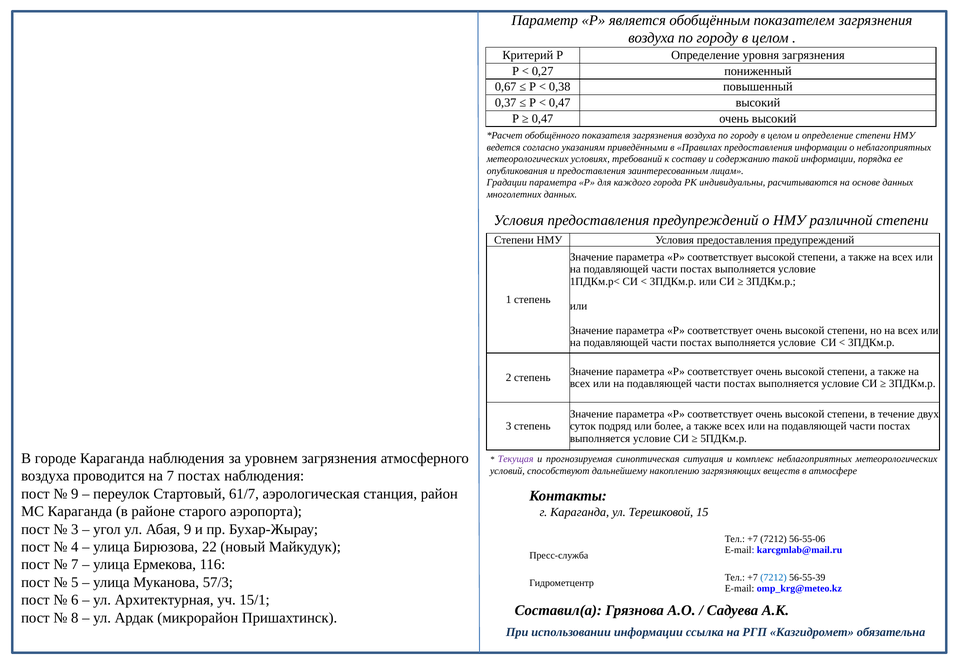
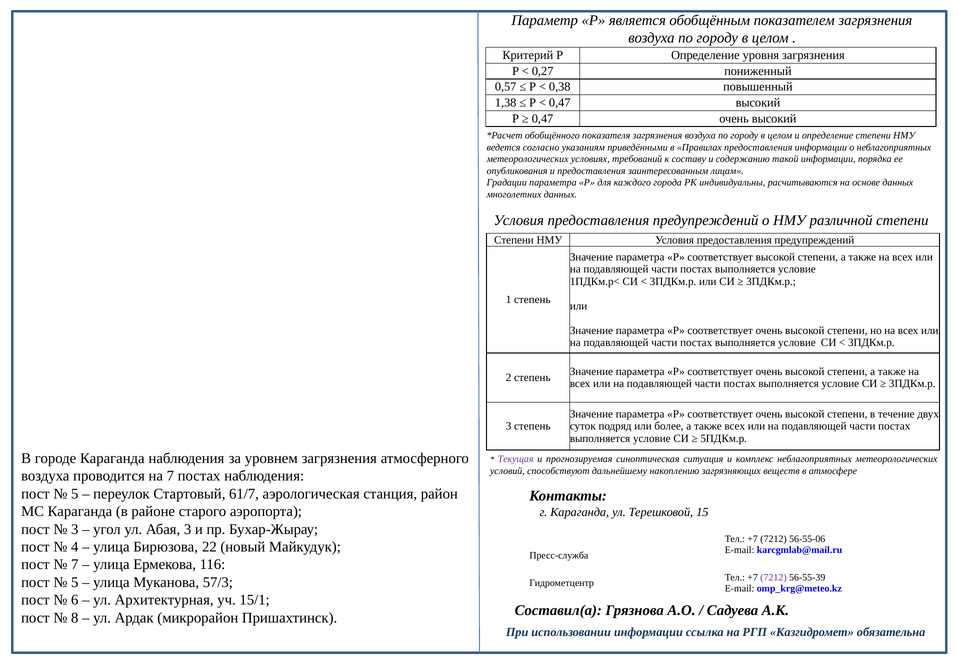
0,67: 0,67 -> 0,57 (506, 87)
0,37: 0,37 -> 1,38 (506, 103)
9: 9 -> 5 (75, 494)
Абая 9: 9 -> 3 (188, 529)
7212 colour: blue -> purple (773, 577)
